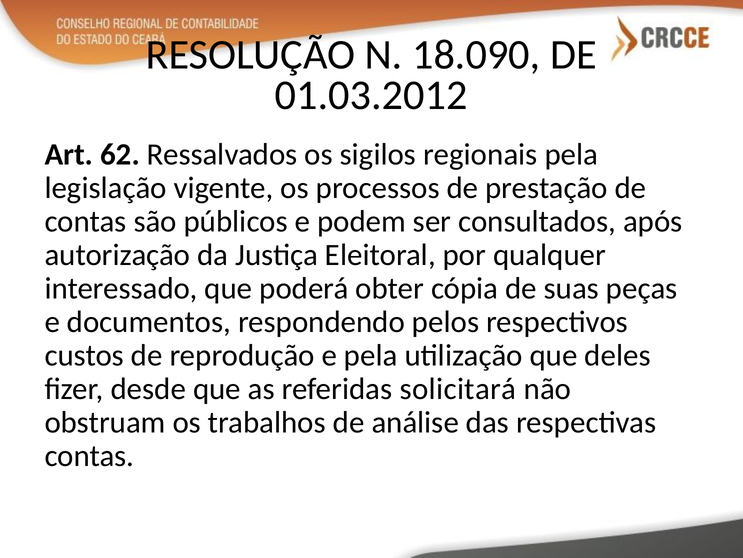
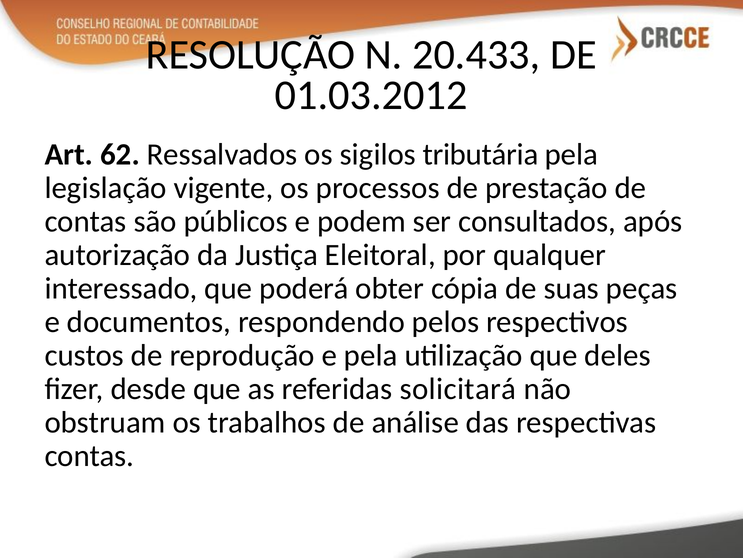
18.090: 18.090 -> 20.433 (476, 55)
regionais: regionais -> tributária (481, 154)
